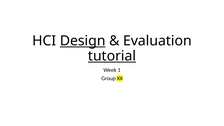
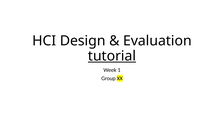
Design underline: present -> none (83, 41)
